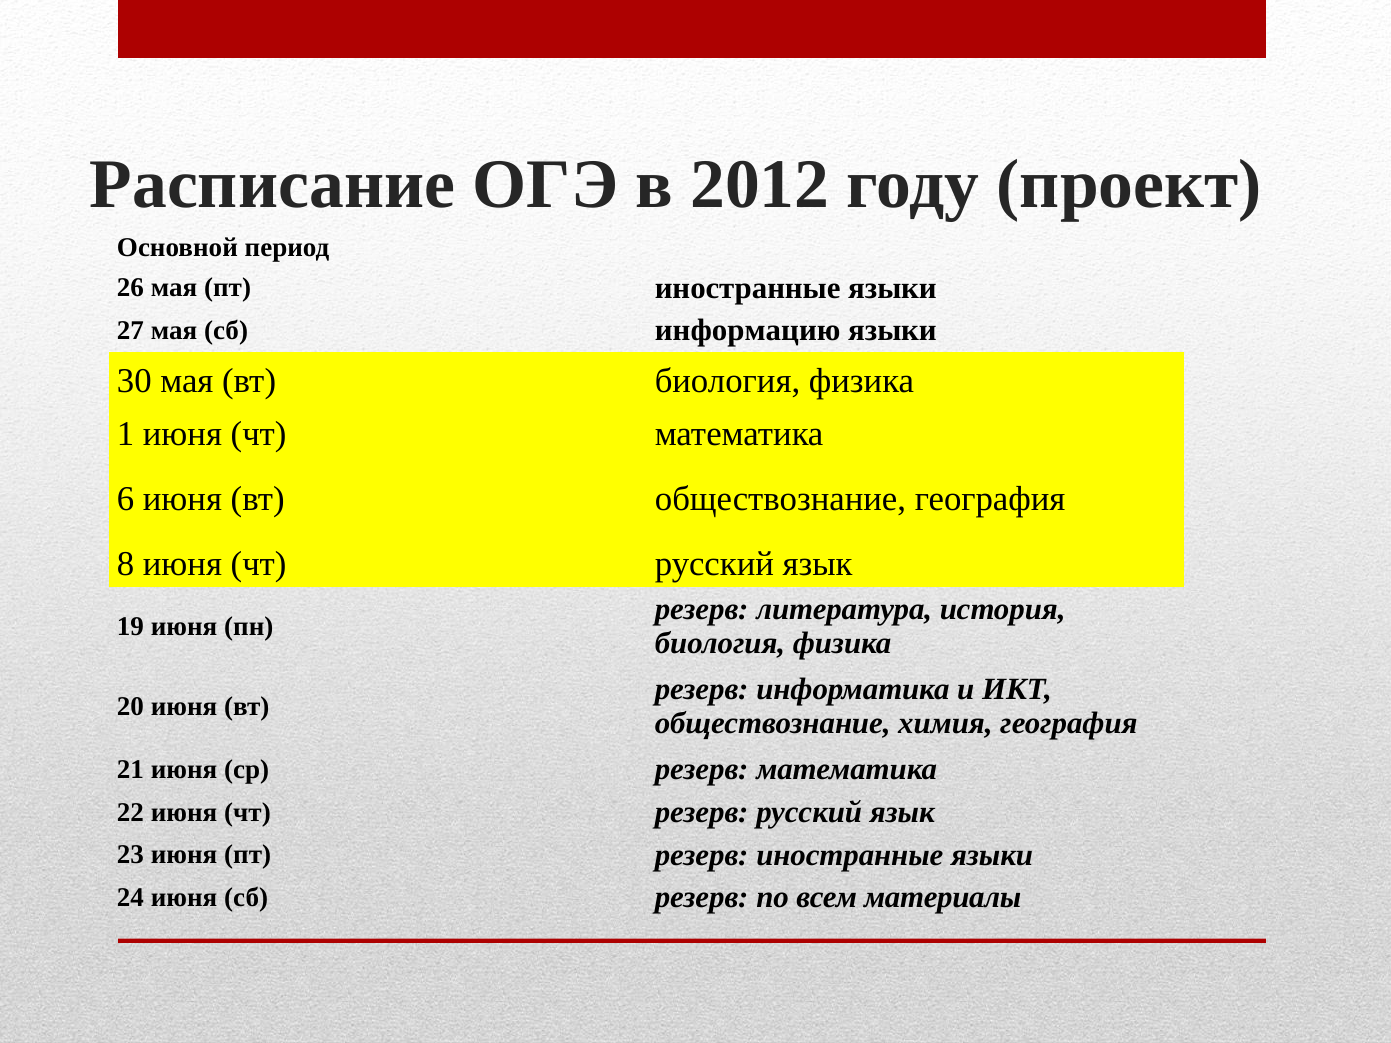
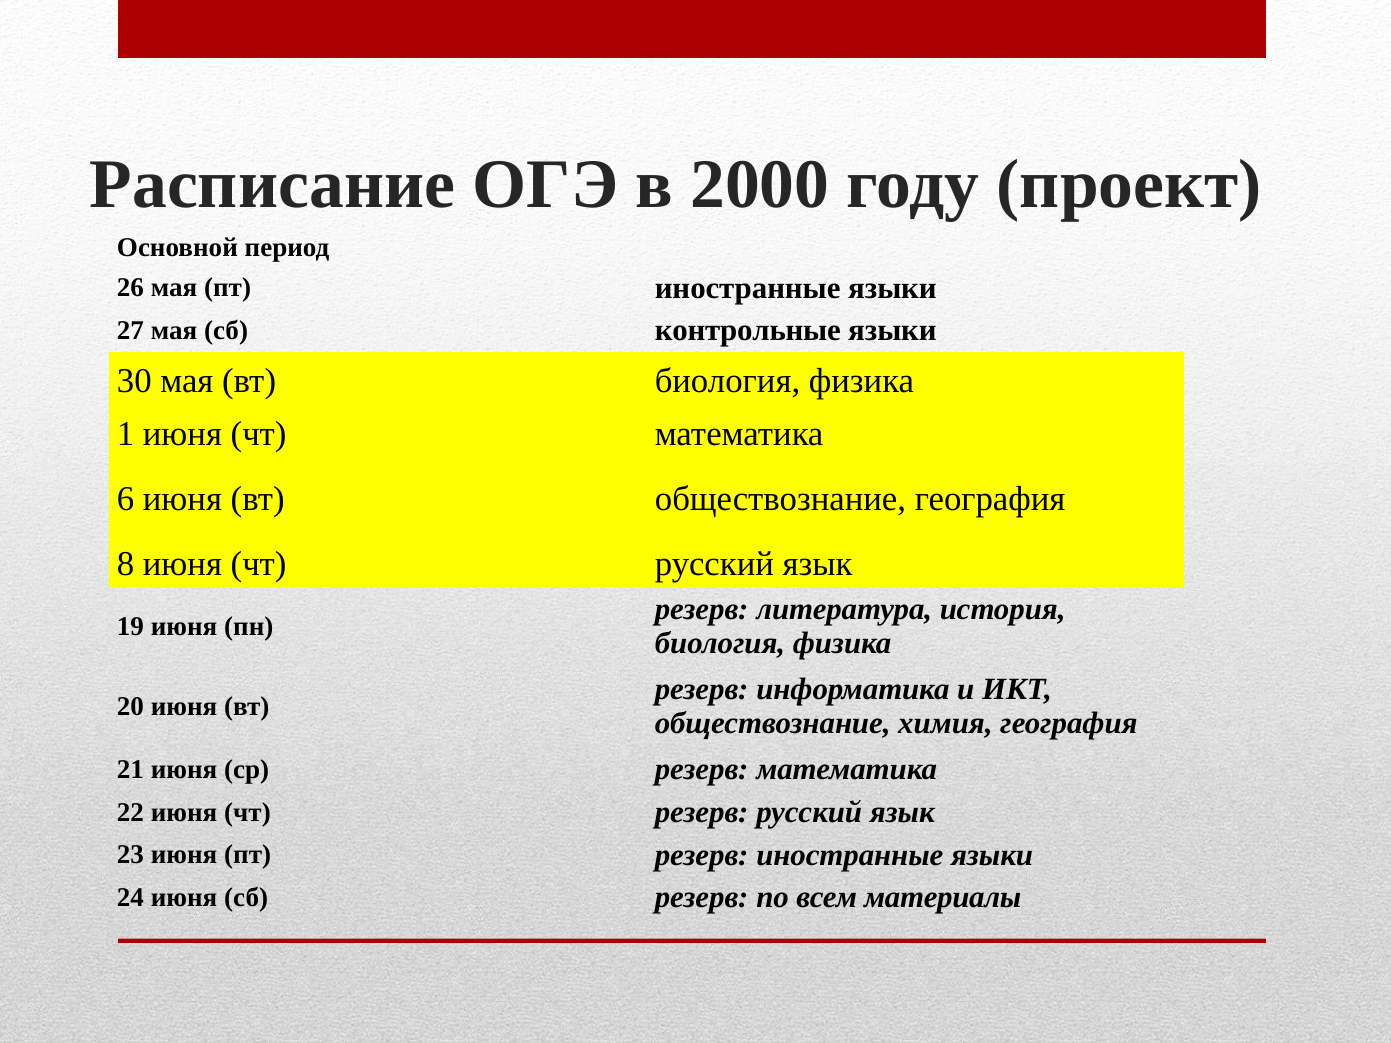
2012: 2012 -> 2000 (760, 184)
информацию: информацию -> контрольные (748, 331)
